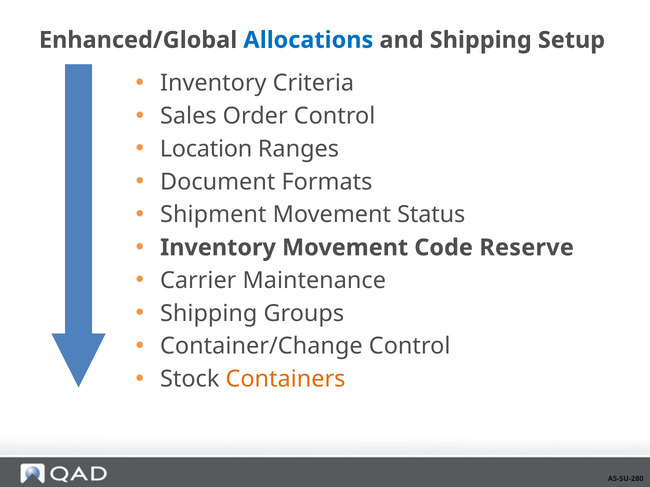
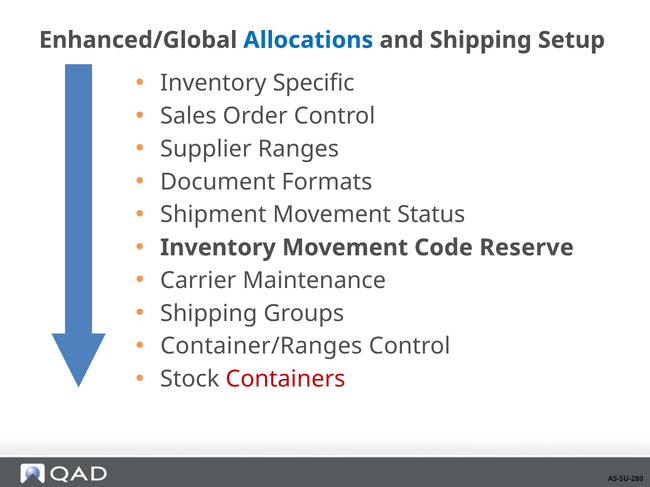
Criteria: Criteria -> Specific (314, 83)
Location: Location -> Supplier (206, 149)
Container/Change: Container/Change -> Container/Ranges (261, 347)
Containers colour: orange -> red (286, 379)
